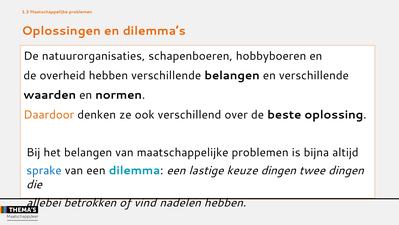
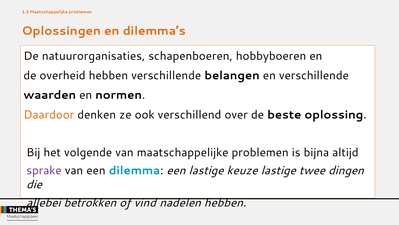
het belangen: belangen -> volgende (88, 152)
sprake colour: blue -> purple (44, 170)
keuze dingen: dingen -> lastige (278, 170)
